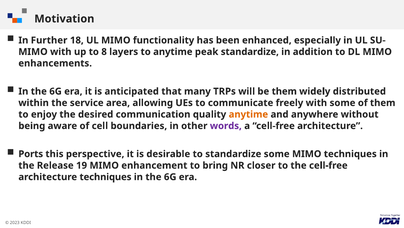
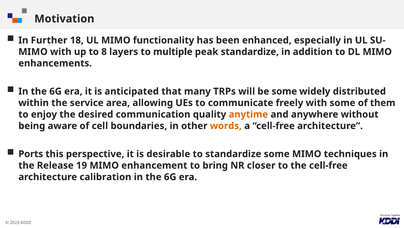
to anytime: anytime -> multiple (173, 52)
be them: them -> some (284, 91)
words colour: purple -> orange (226, 125)
architecture techniques: techniques -> calibration (105, 176)
